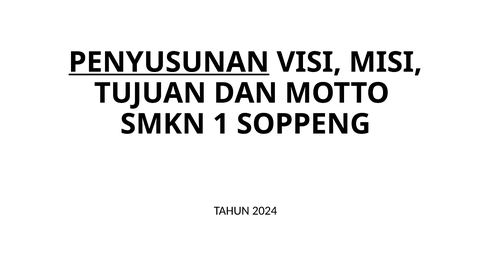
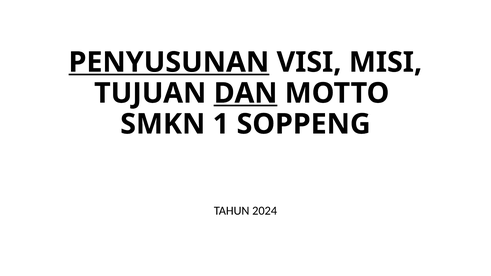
DAN underline: none -> present (246, 93)
